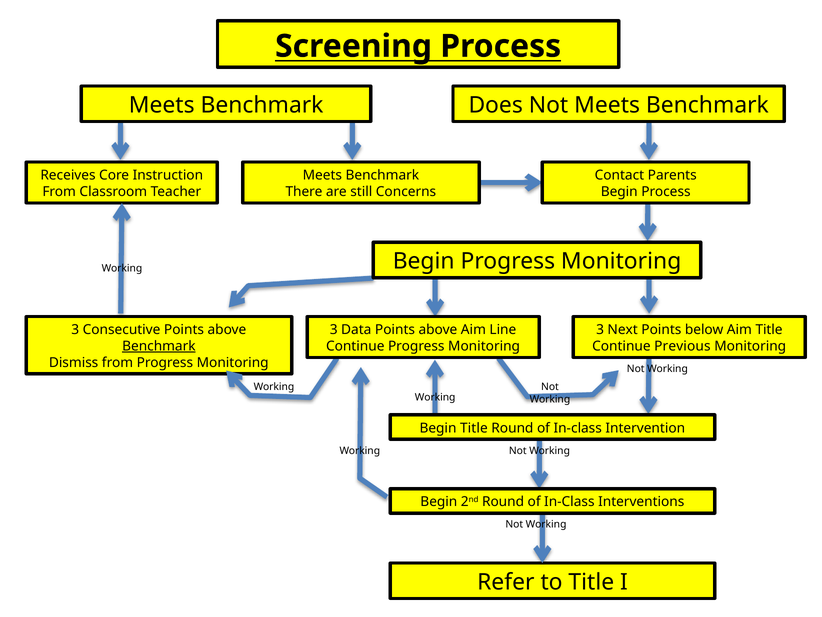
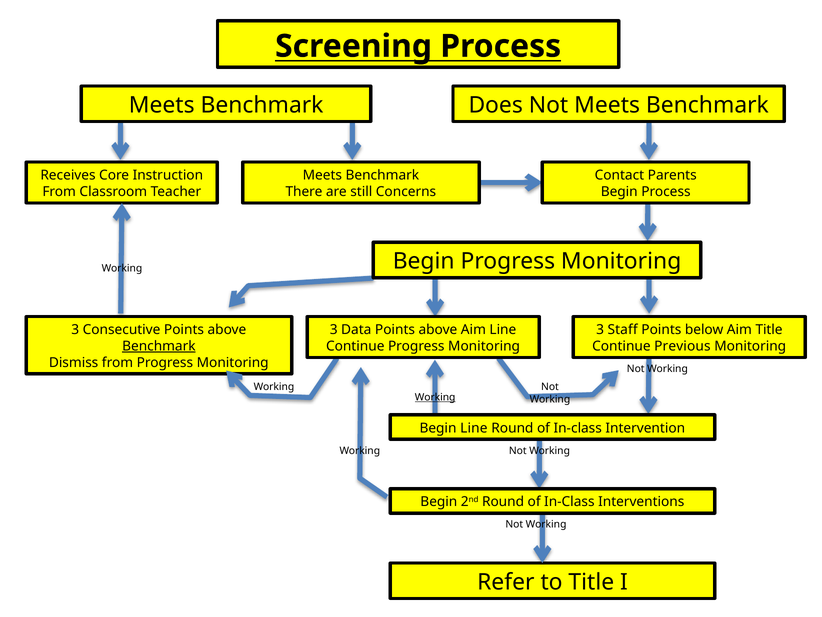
Next: Next -> Staff (623, 329)
Working underline: none -> present (435, 397)
Begin Title: Title -> Line (474, 428)
